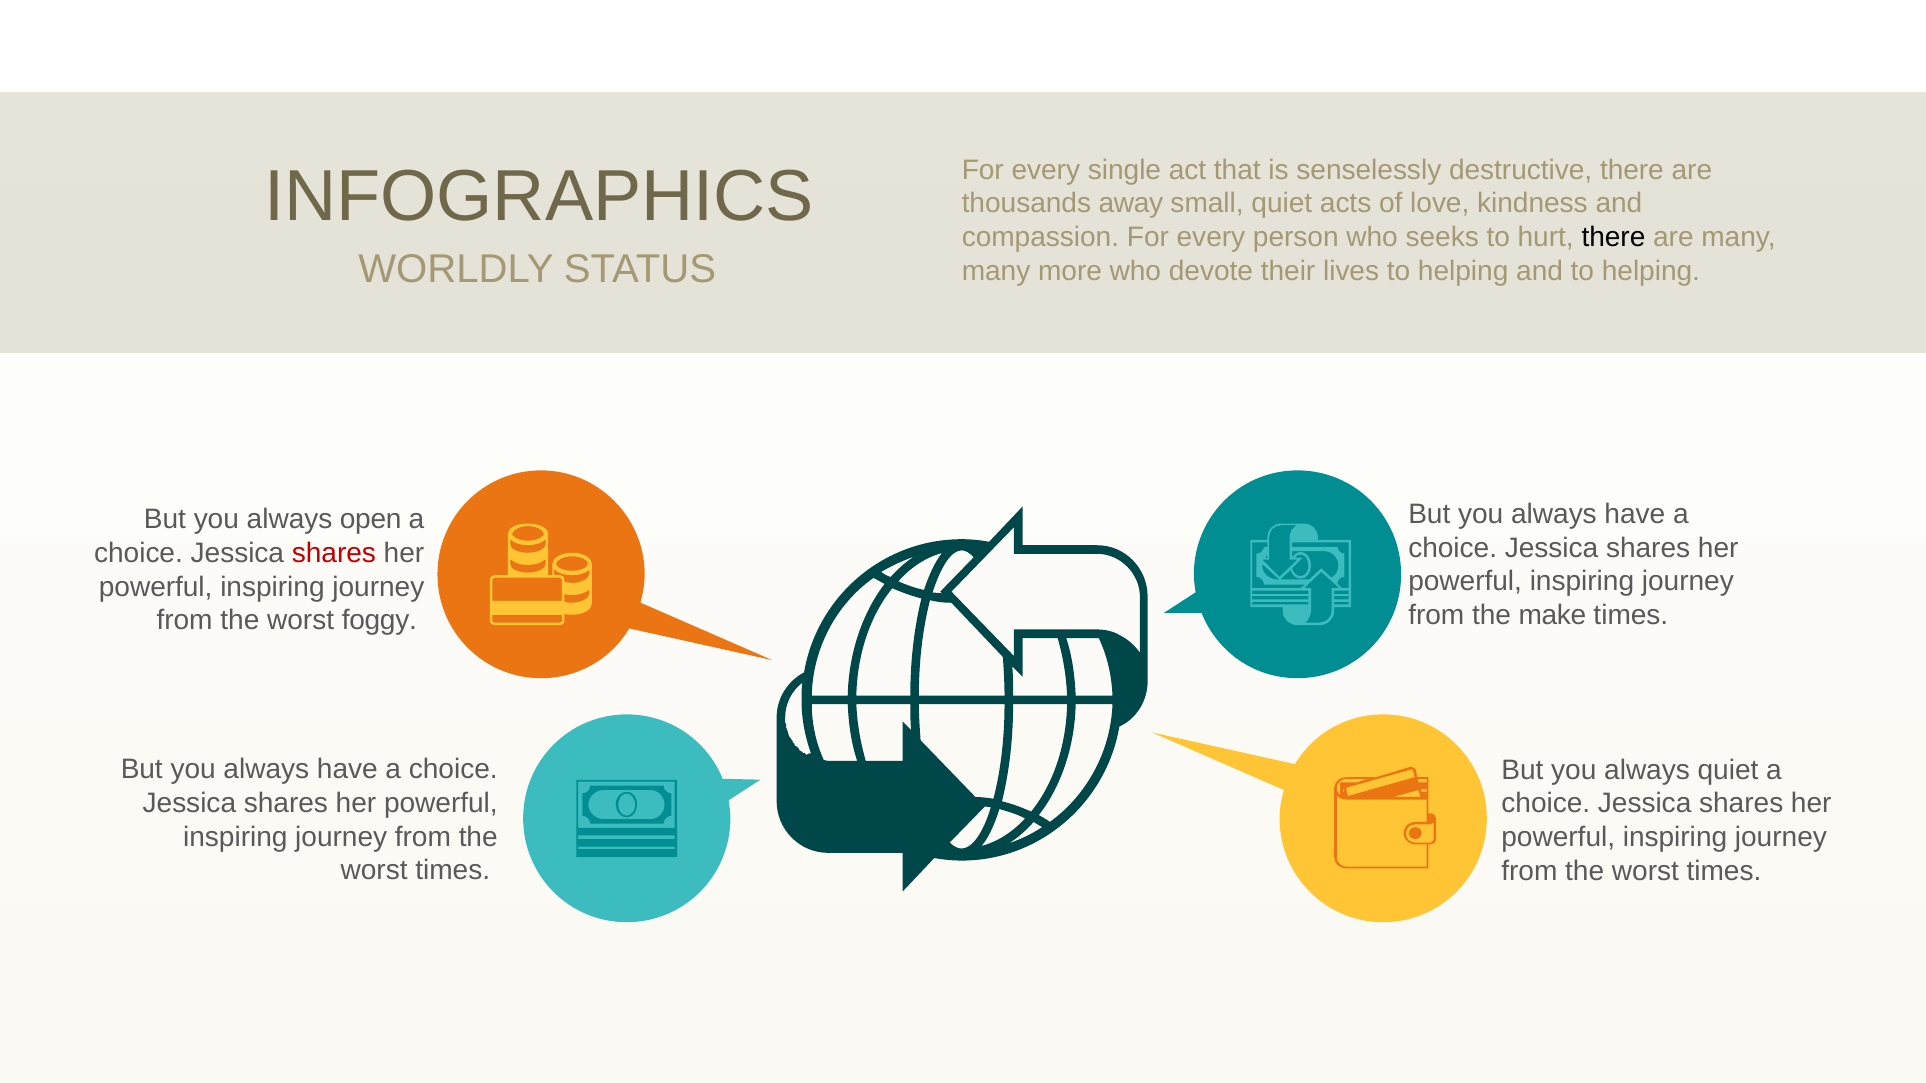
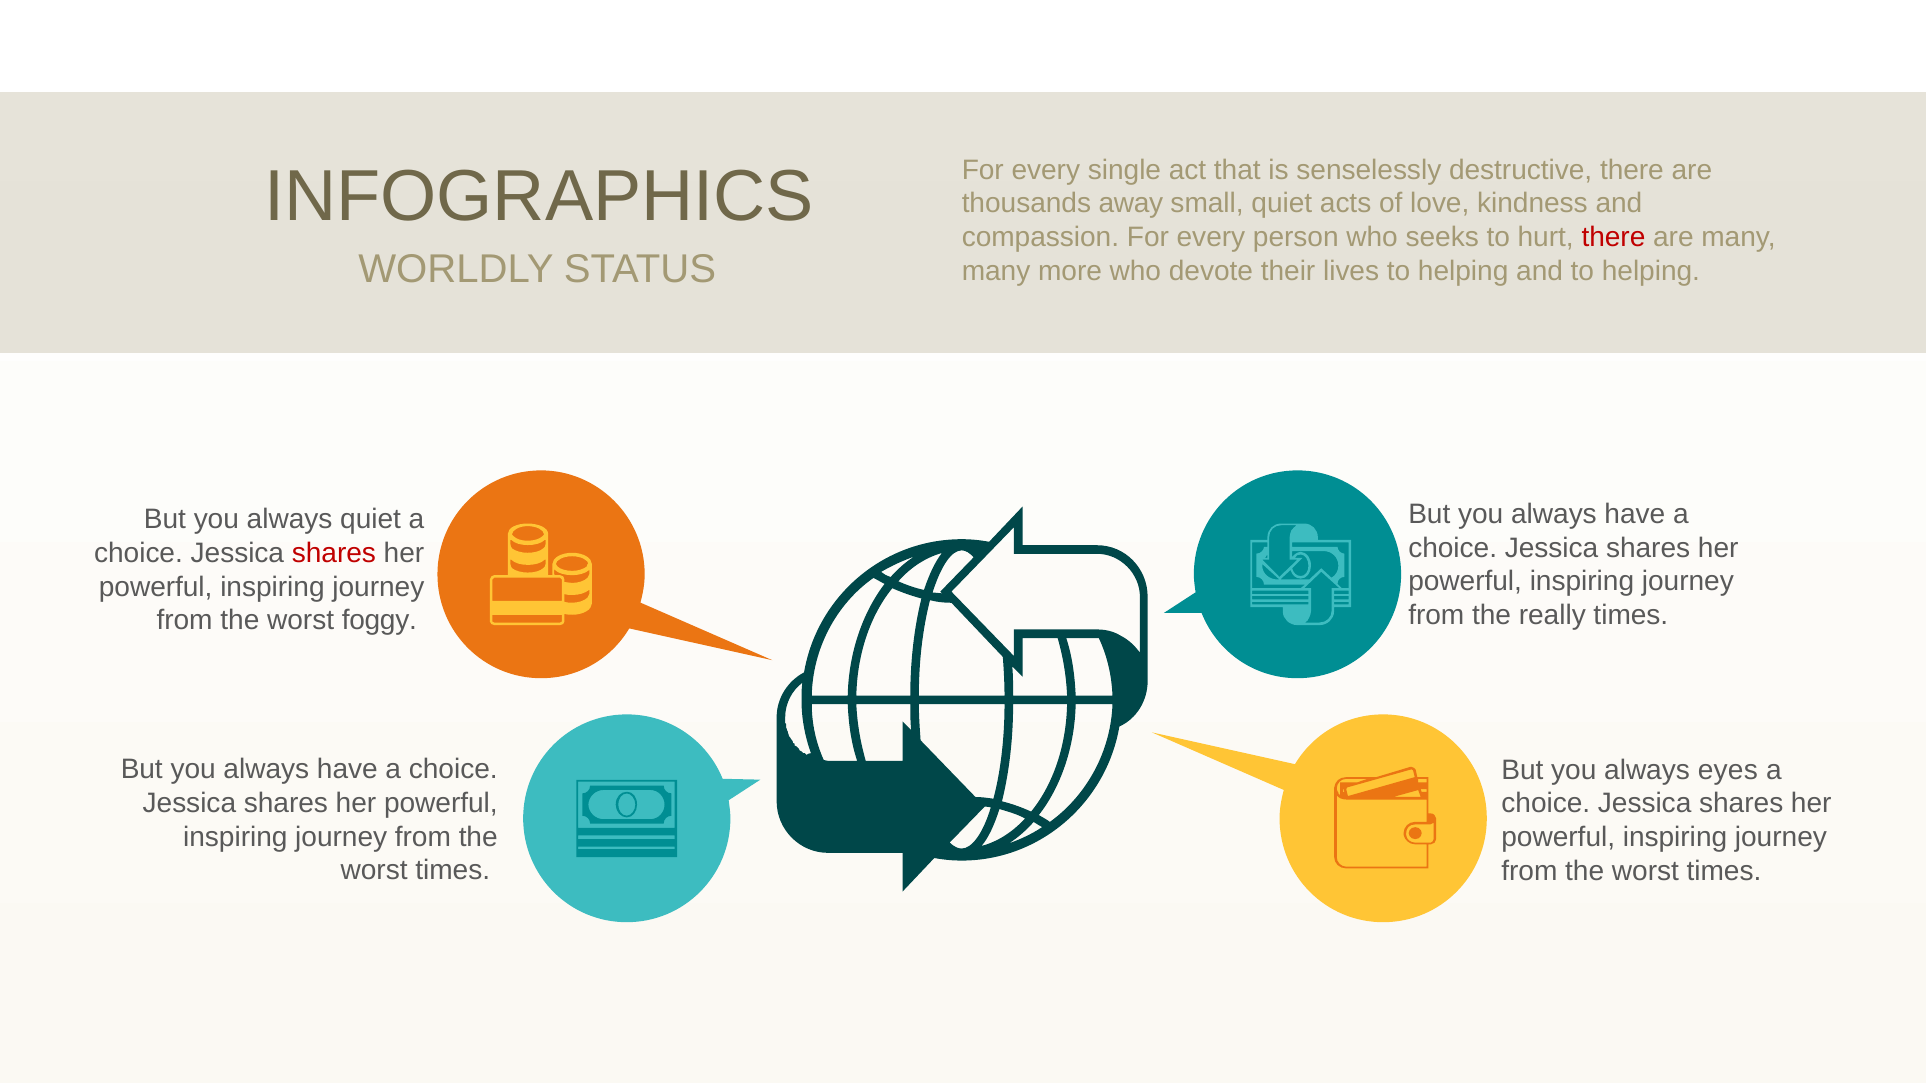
there colour: black -> red (1613, 237)
always open: open -> quiet (371, 520)
make: make -> really (1552, 616)
always quiet: quiet -> eyes (1728, 770)
